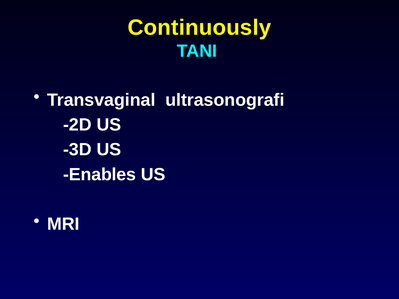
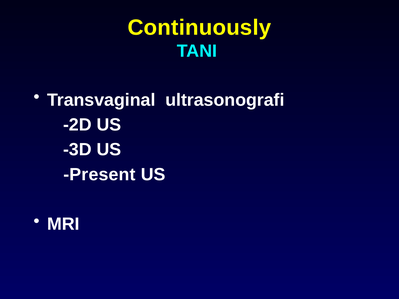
Enables: Enables -> Present (99, 175)
